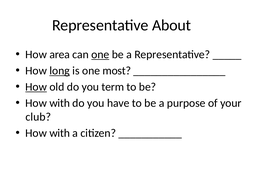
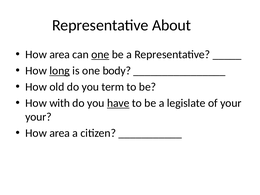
most: most -> body (117, 71)
How underline: present -> none (36, 87)
have underline: none -> present (118, 103)
purpose: purpose -> legislate (186, 103)
club: club -> your (38, 117)
with: with -> area (60, 133)
